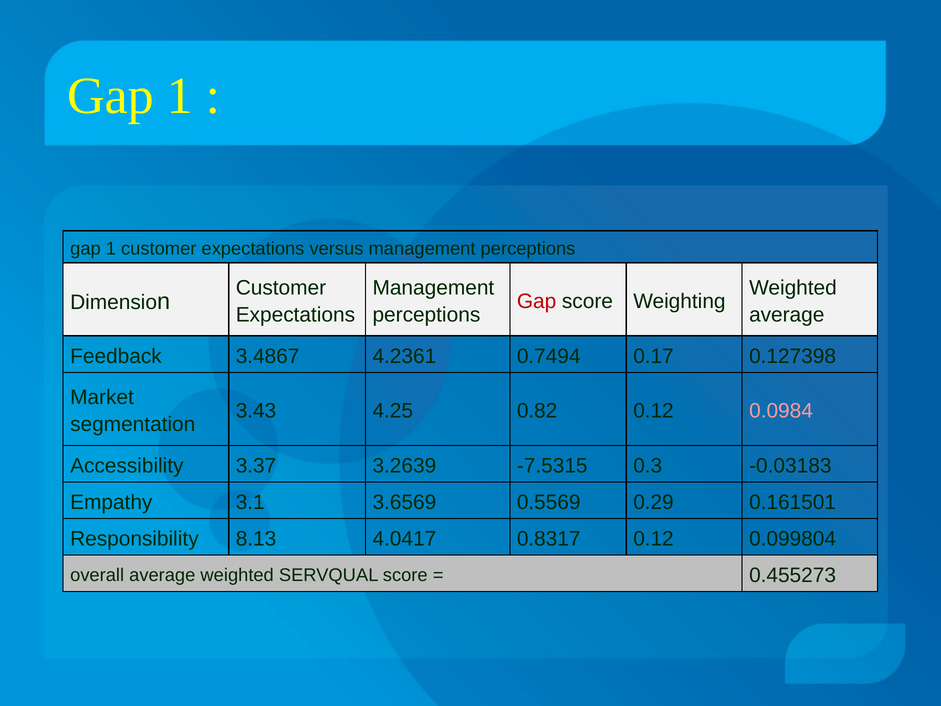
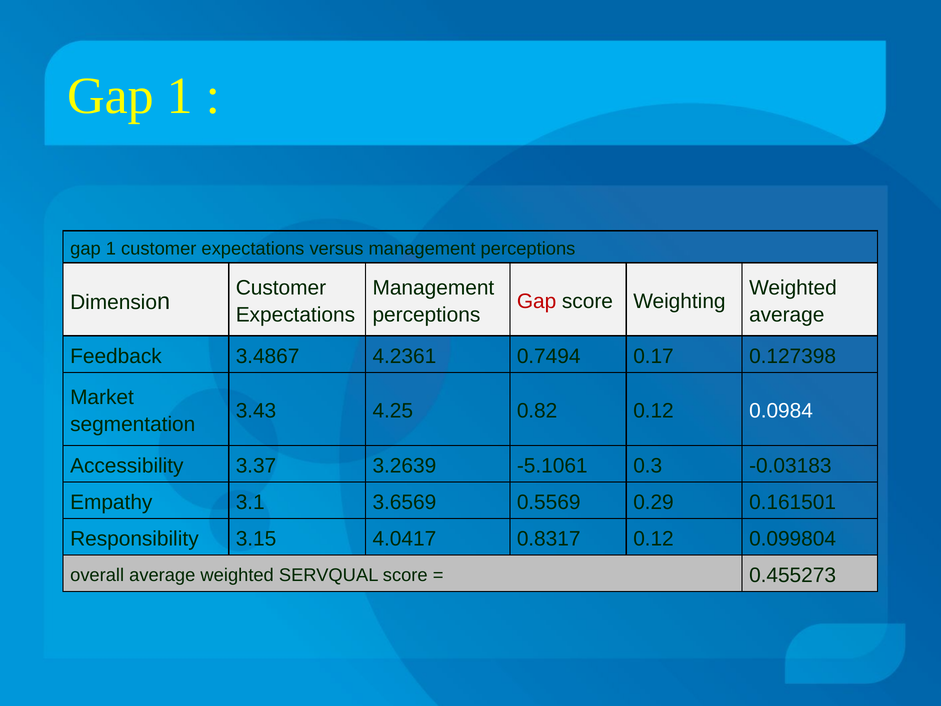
0.0984 colour: pink -> white (781, 411)
-7.5315: -7.5315 -> -5.1061 (552, 466)
8.13: 8.13 -> 3.15 (256, 539)
